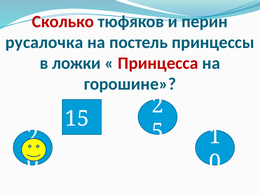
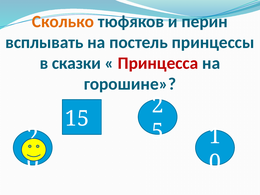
Сколько colour: red -> orange (63, 22)
русалочка: русалочка -> всплывать (44, 42)
ложки: ложки -> сказки (76, 63)
